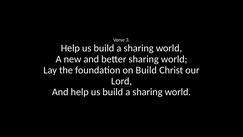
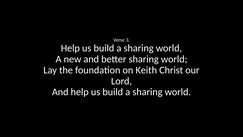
on Build: Build -> Keith (146, 70)
